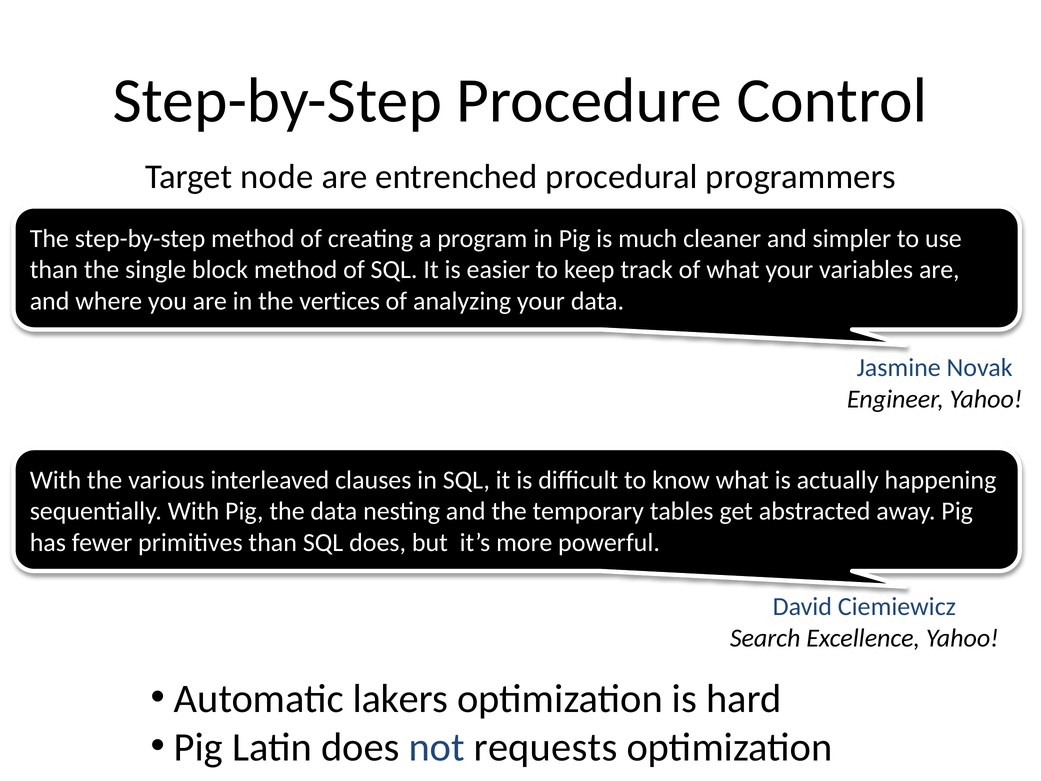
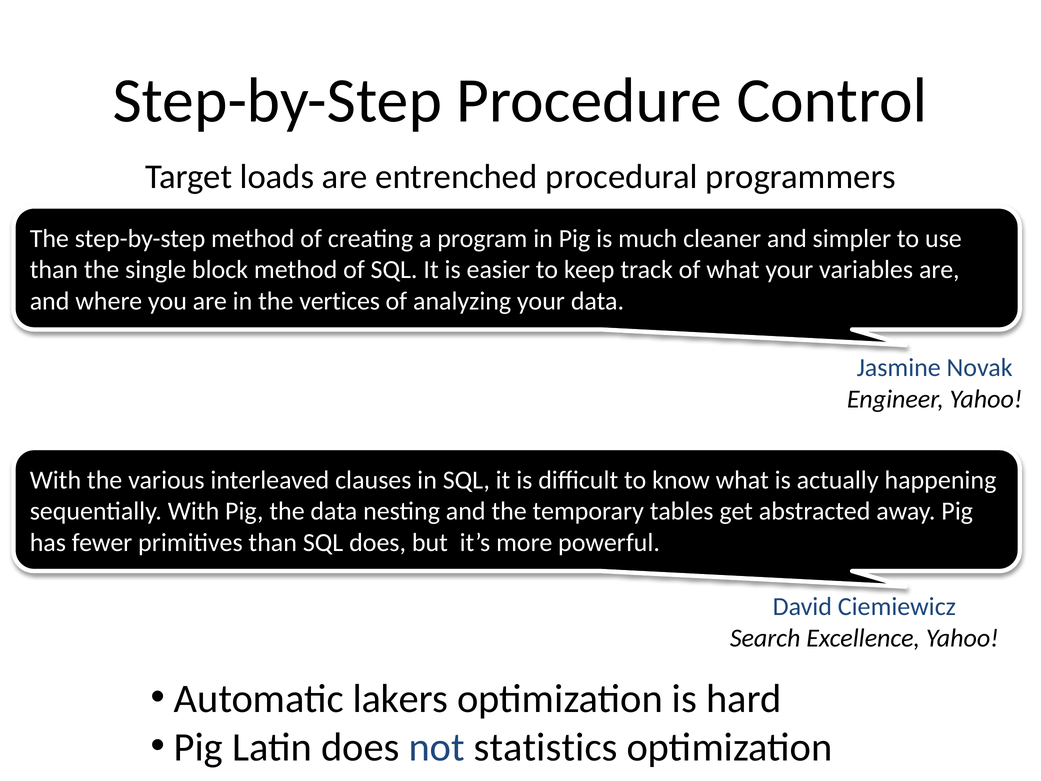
node: node -> loads (277, 177)
requests: requests -> statistics (546, 747)
